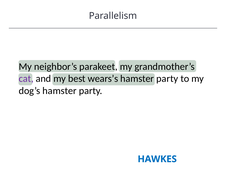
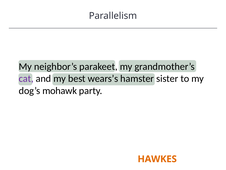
party: party -> sister (167, 78)
dog’s hamster: hamster -> mohawk (60, 90)
HAWKES colour: blue -> orange (157, 159)
